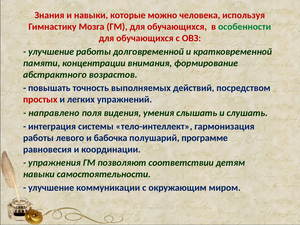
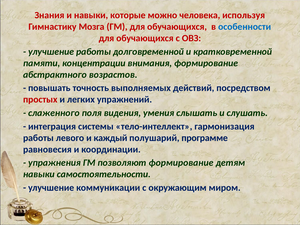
особенности colour: green -> blue (245, 27)
направлено: направлено -> слаженного (54, 113)
бабочка: бабочка -> каждый (111, 138)
позволяют соответствии: соответствии -> формирование (181, 163)
